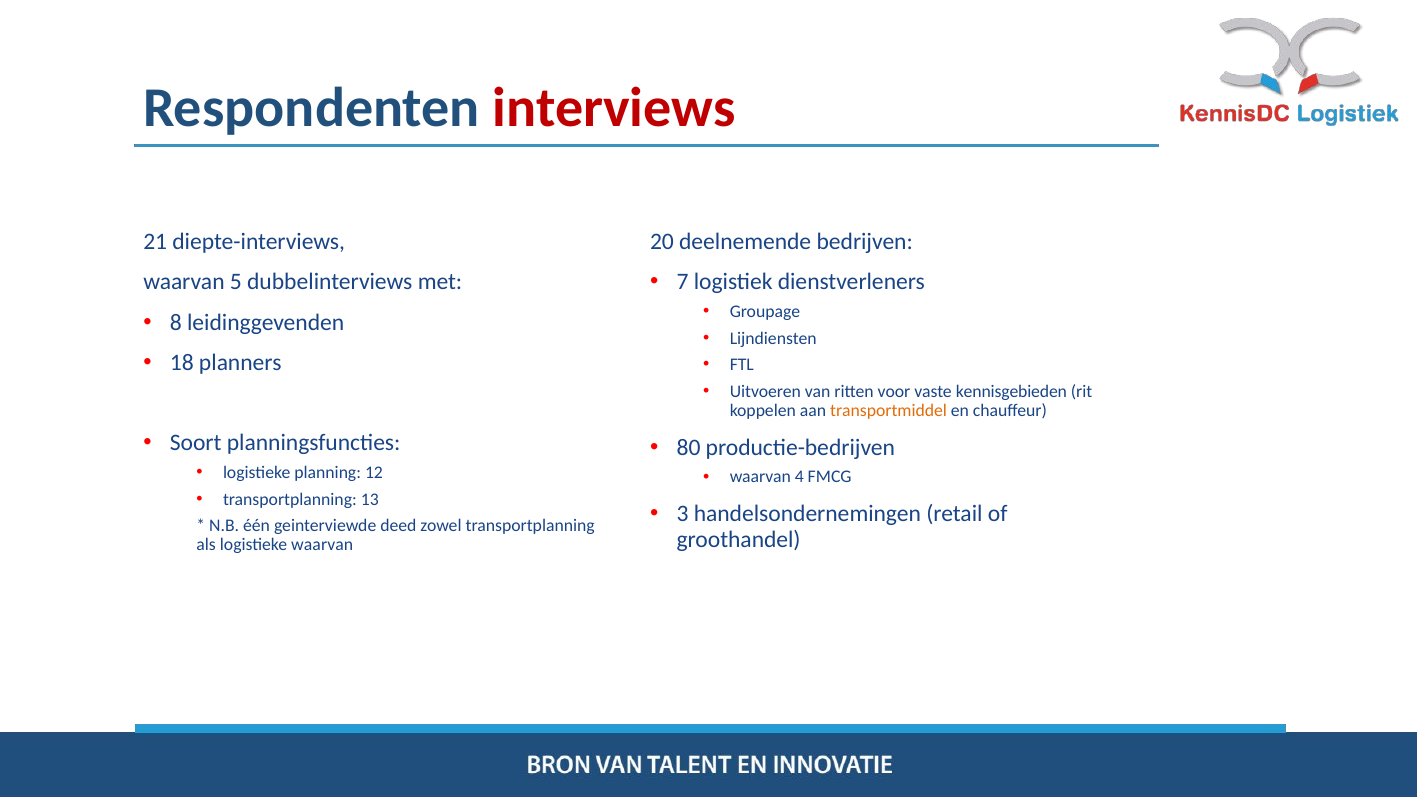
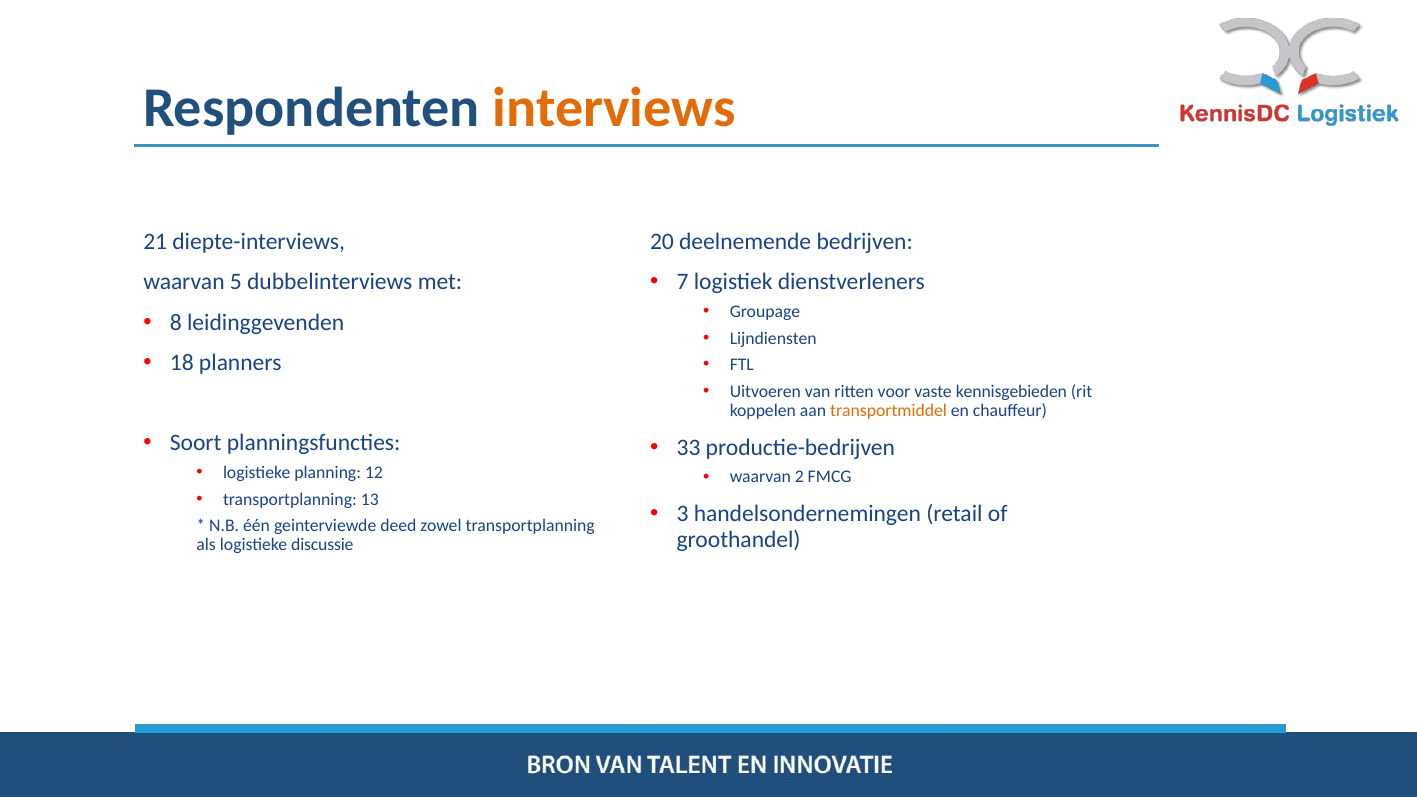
interviews colour: red -> orange (614, 108)
80: 80 -> 33 (689, 447)
4: 4 -> 2 (799, 477)
logistieke waarvan: waarvan -> discussie (322, 545)
